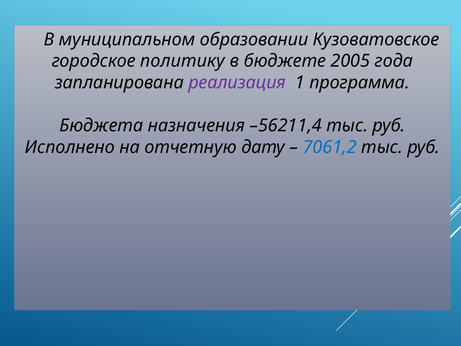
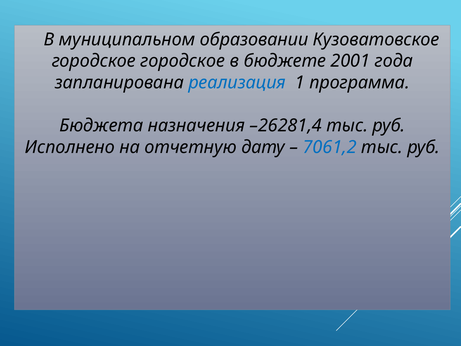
городское политику: политику -> городское (183, 61)
2005: 2005 -> 2001 (350, 61)
реализация colour: purple -> blue (237, 83)
–56211,4: –56211,4 -> –26281,4 (286, 126)
